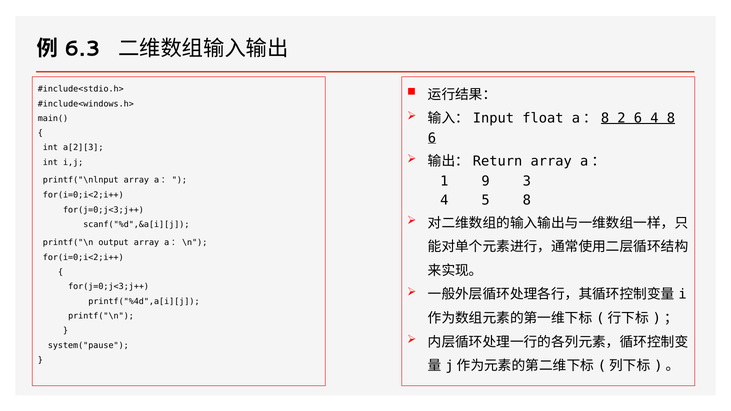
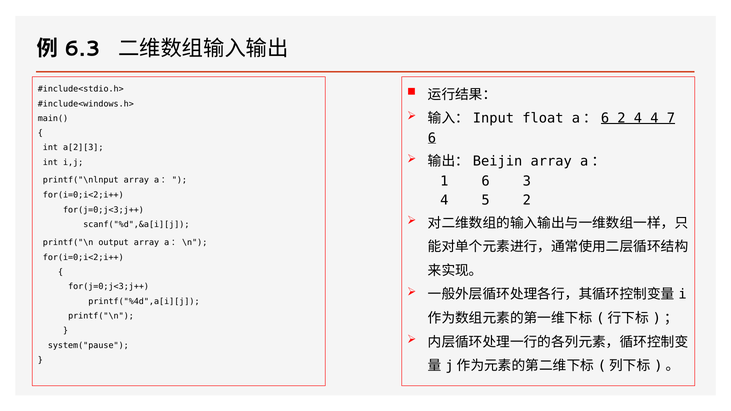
a： 8: 8 -> 6 (605, 118)
2 6: 6 -> 4 (638, 118)
4 8: 8 -> 7 (671, 118)
Return: Return -> Beijin (498, 161)
1 9: 9 -> 6 (486, 181)
5 8: 8 -> 2 (527, 200)
